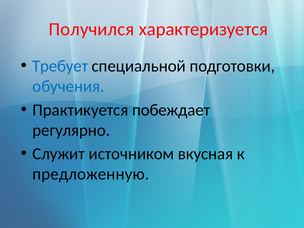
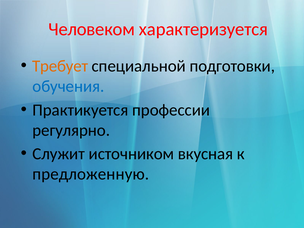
Получился: Получился -> Человеком (92, 29)
Требует colour: blue -> orange (60, 66)
побеждает: побеждает -> профессии (171, 110)
